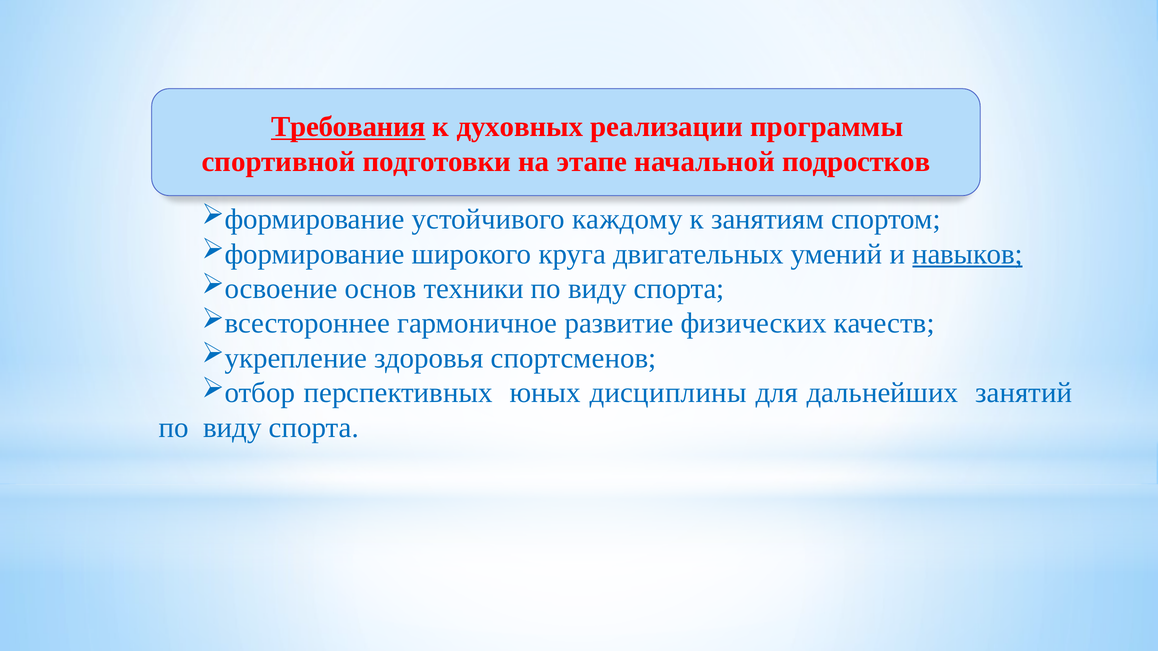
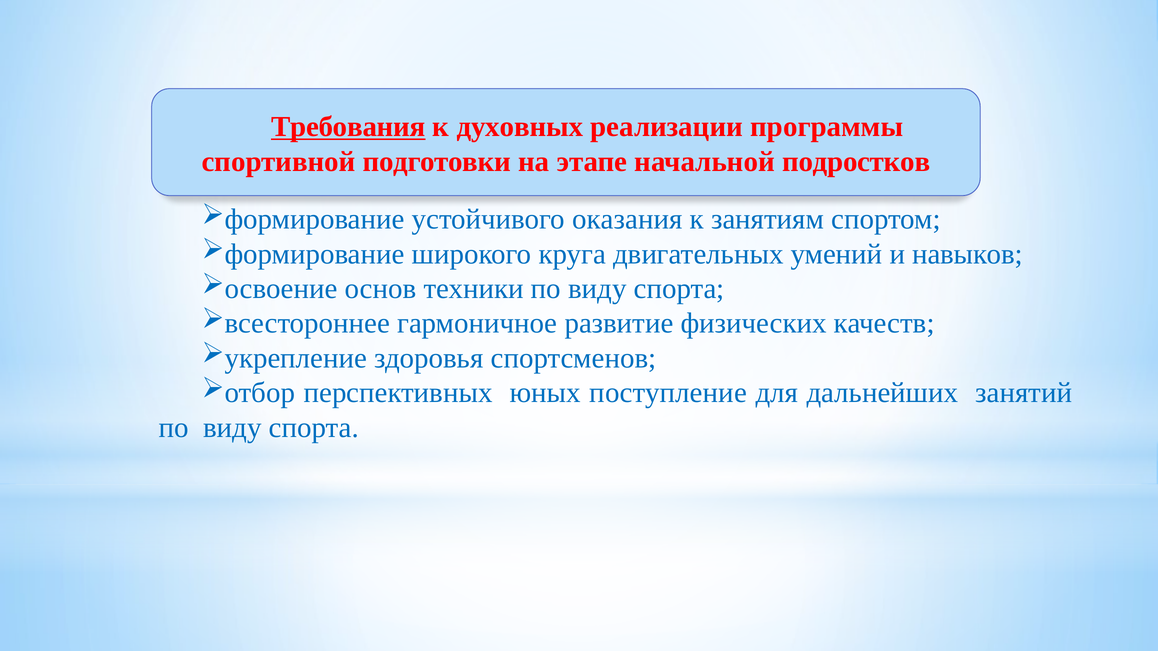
каждому: каждому -> оказания (627, 219)
навыков underline: present -> none (968, 254)
дисциплины: дисциплины -> поступление (668, 393)
